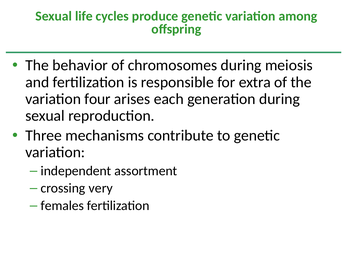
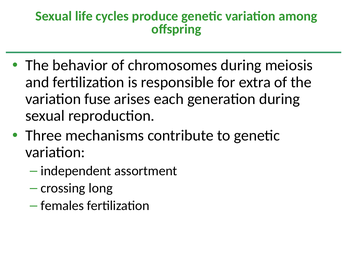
four: four -> fuse (98, 99)
very: very -> long (101, 189)
